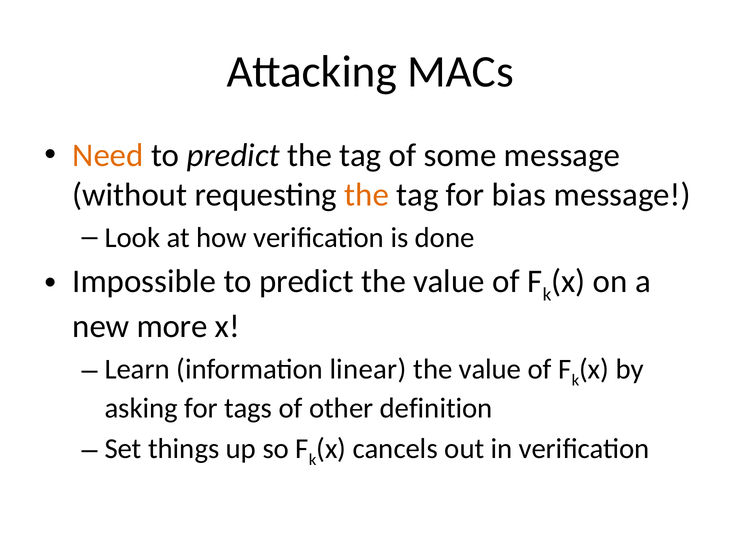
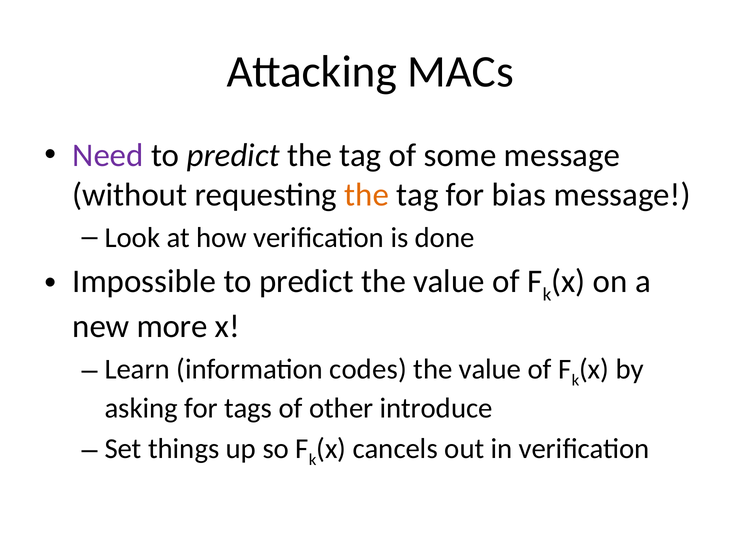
Need colour: orange -> purple (108, 155)
linear: linear -> codes (368, 369)
definition: definition -> introduce (436, 408)
